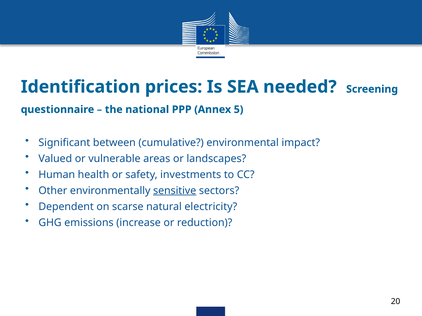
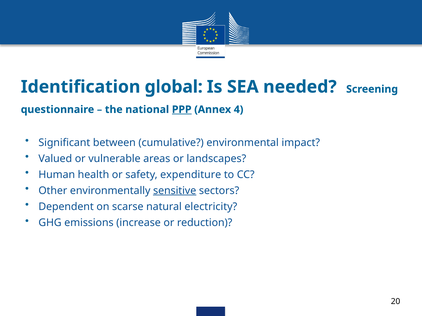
prices: prices -> global (174, 87)
PPP underline: none -> present (182, 110)
5: 5 -> 4 (239, 110)
investments: investments -> expenditure (191, 175)
